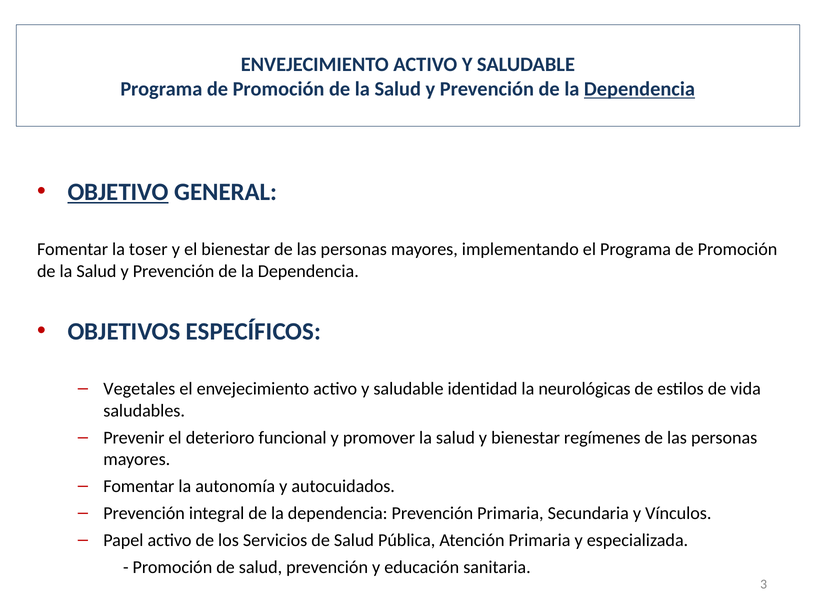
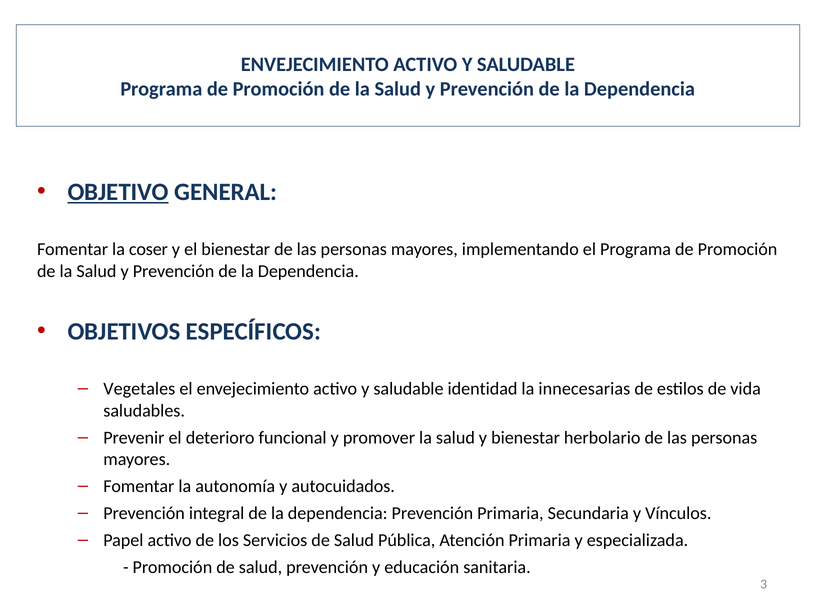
Dependencia underline: present -> none (639, 89)
toser: toser -> coser (148, 249)
neurológicas: neurológicas -> innecesarias (584, 389)
regímenes: regímenes -> herbolario (602, 438)
